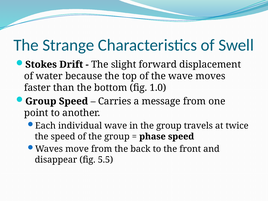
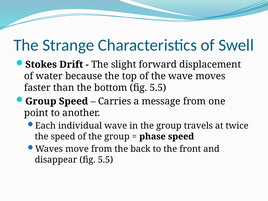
bottom fig 1.0: 1.0 -> 5.5 (158, 88)
